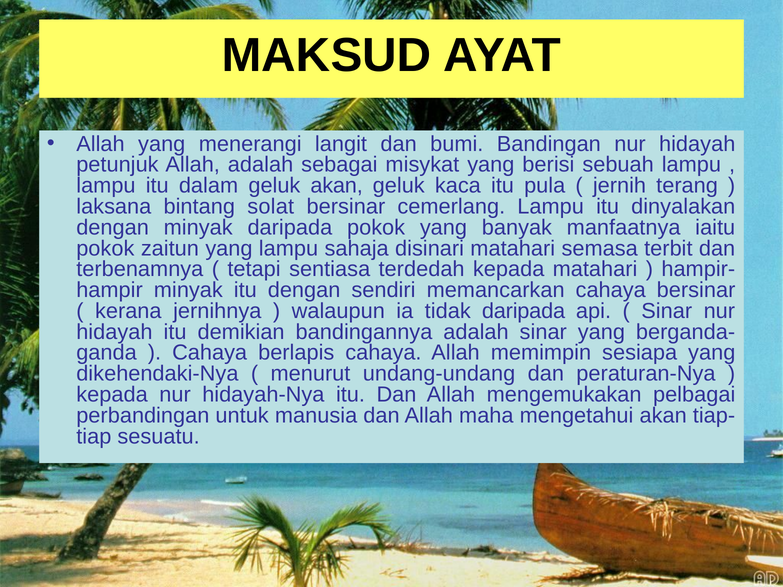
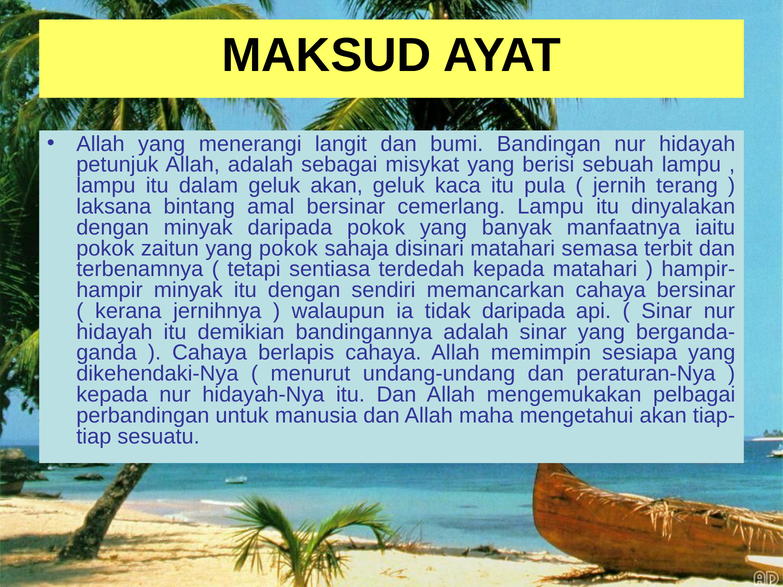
solat: solat -> amal (271, 207)
yang lampu: lampu -> pokok (288, 248)
